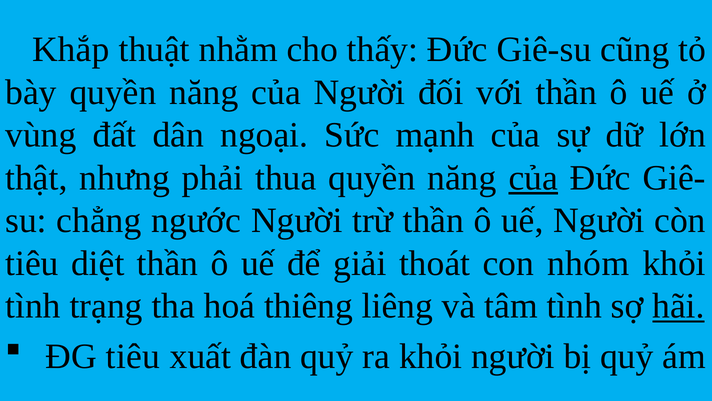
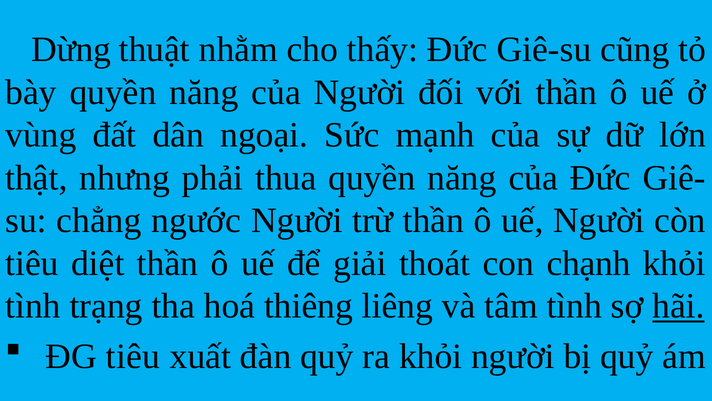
Khắp: Khắp -> Dừng (71, 49)
của underline: present -> none (533, 178)
nhóm: nhóm -> chạnh (588, 263)
